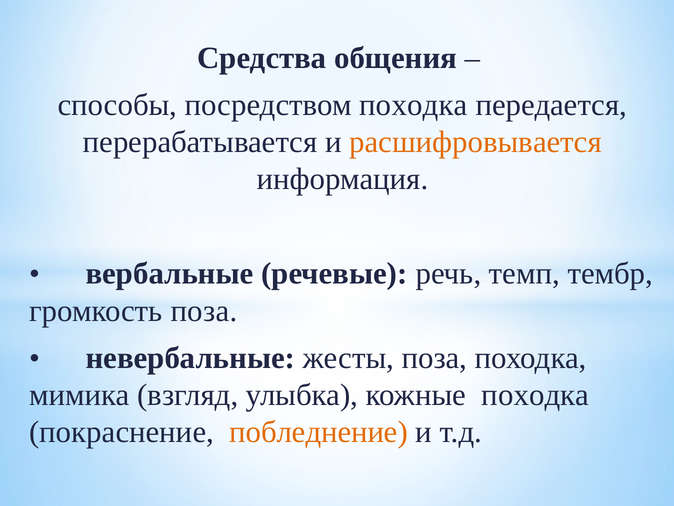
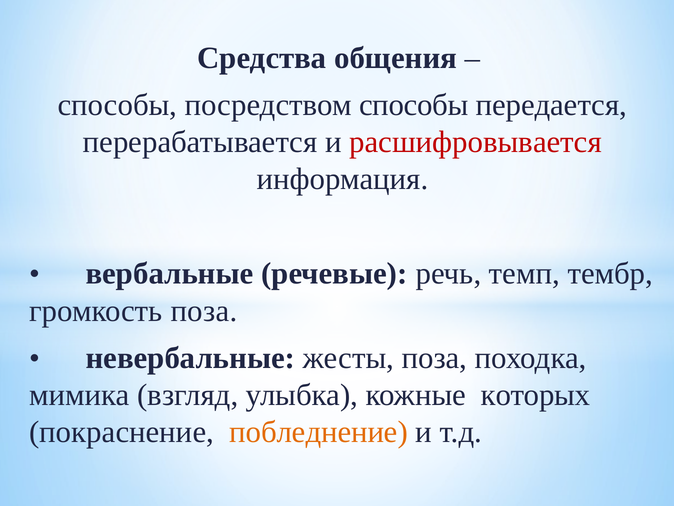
посредством походка: походка -> способы (414, 105)
расшифровывается colour: orange -> red (475, 142)
кожные походка: походка -> которых (536, 395)
